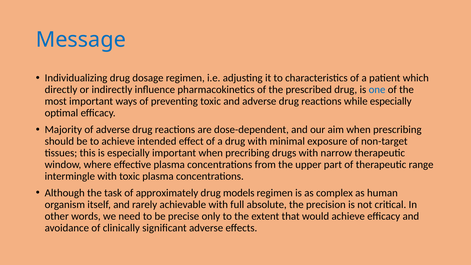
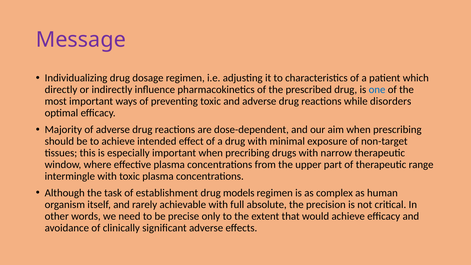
Message colour: blue -> purple (81, 40)
while especially: especially -> disorders (391, 101)
approximately: approximately -> establishment (167, 193)
